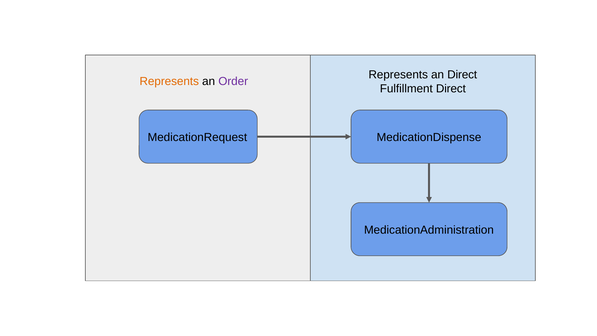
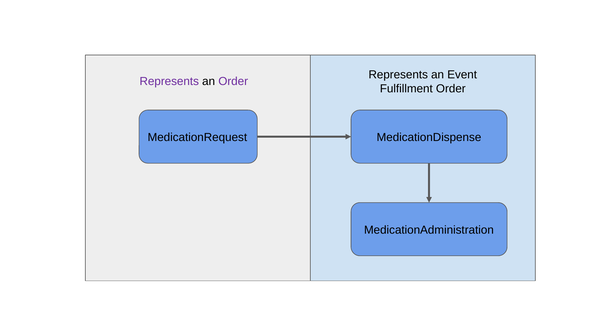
an Direct: Direct -> Event (462, 75)
Represents colour: orange -> purple (169, 81)
Fulfillment Direct: Direct -> Order (451, 89)
